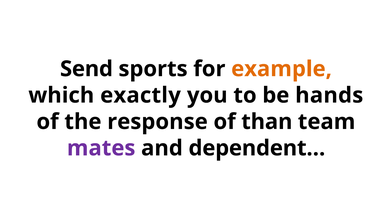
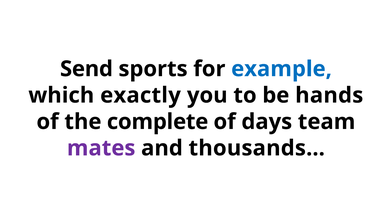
example colour: orange -> blue (282, 69)
response: response -> complete (158, 122)
than: than -> days (267, 122)
dependent…: dependent… -> thousands… (257, 148)
